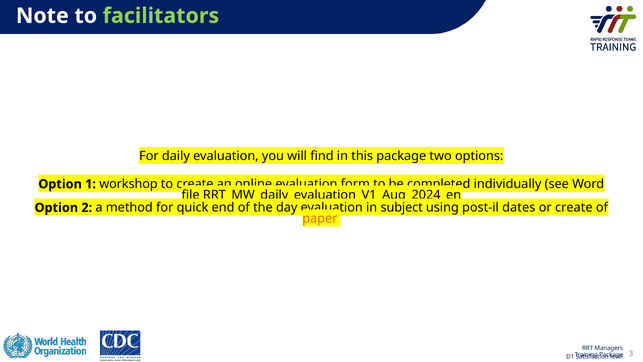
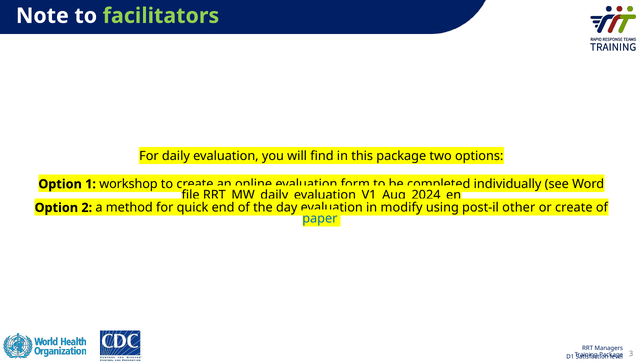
subject: subject -> modify (402, 208)
dates: dates -> other (519, 208)
paper colour: orange -> blue (320, 219)
